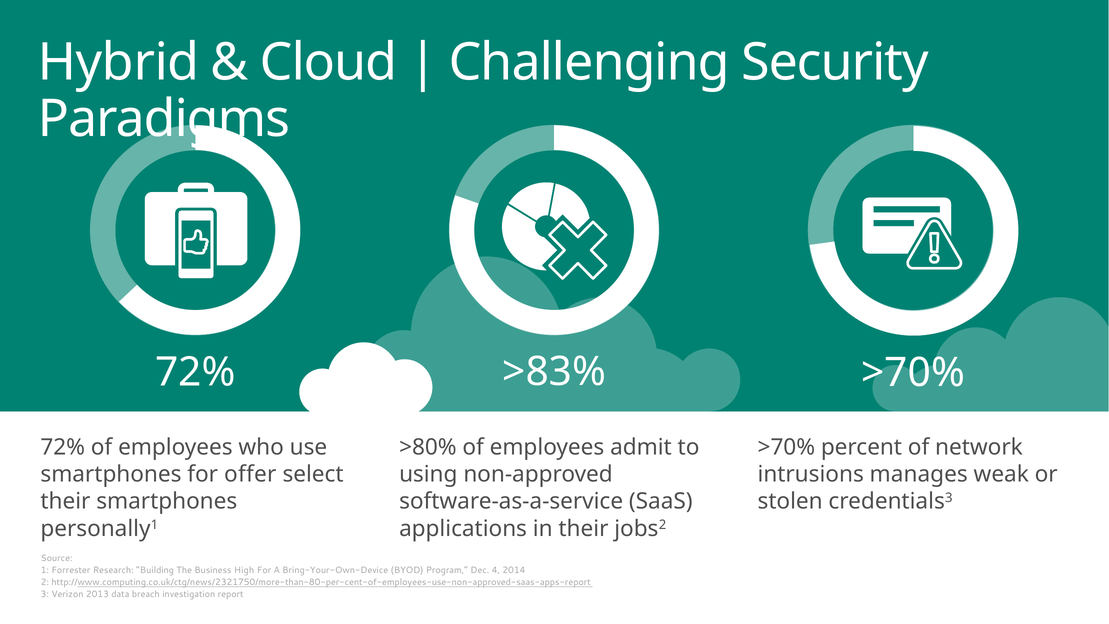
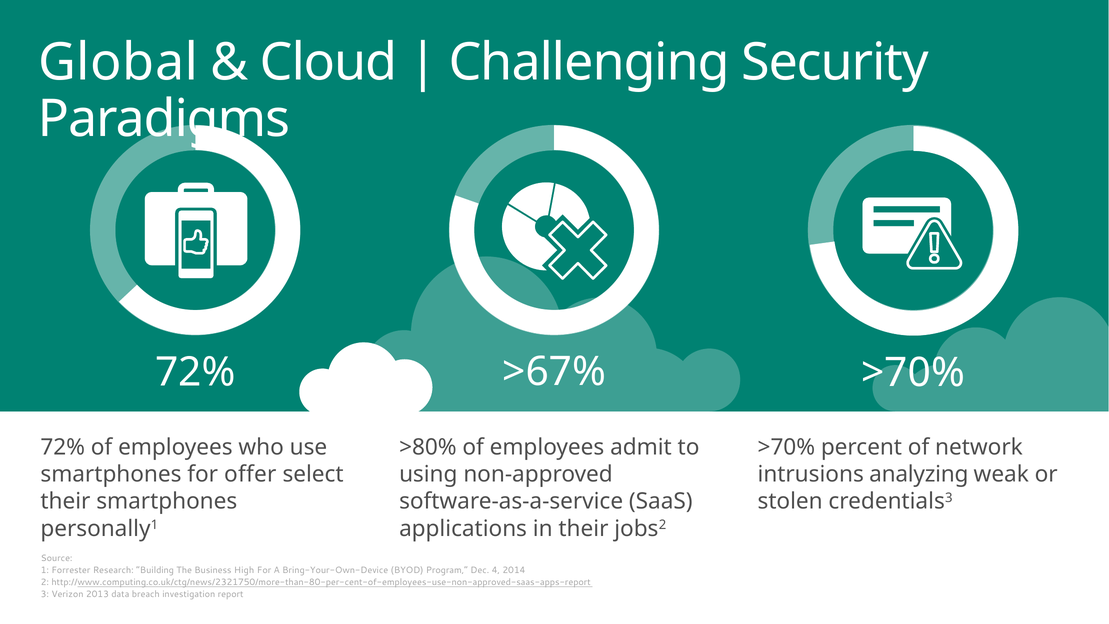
Hybrid: Hybrid -> Global (118, 63)
>83%: >83% -> >67% (554, 371)
manages: manages -> analyzing (919, 474)
